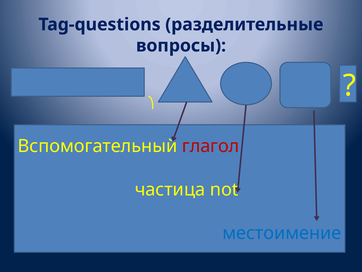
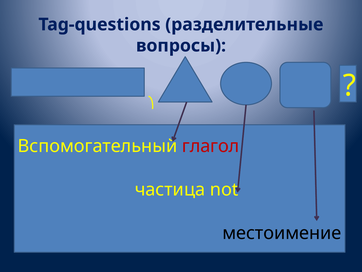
местоимение colour: blue -> black (282, 233)
